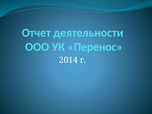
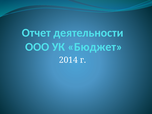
Перенос: Перенос -> Бюджет (95, 47)
